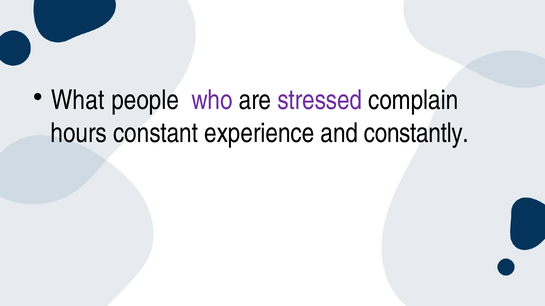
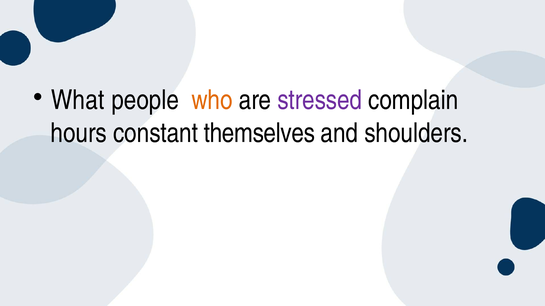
who colour: purple -> orange (212, 100)
experience: experience -> themselves (259, 133)
constantly: constantly -> shoulders (416, 133)
